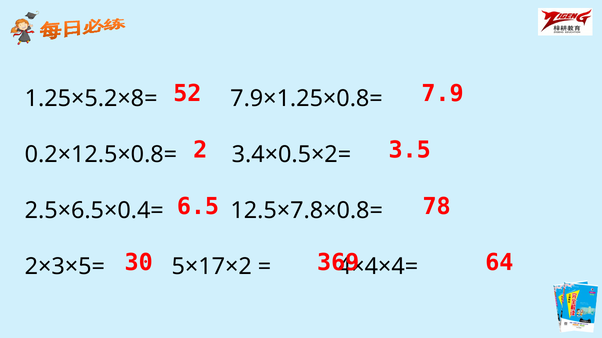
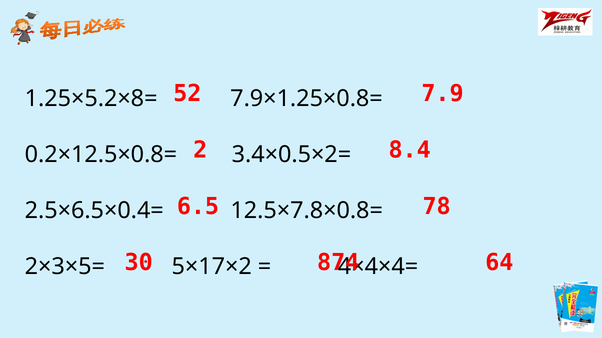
3.5: 3.5 -> 8.4 (410, 150)
369: 369 -> 874 (338, 263)
